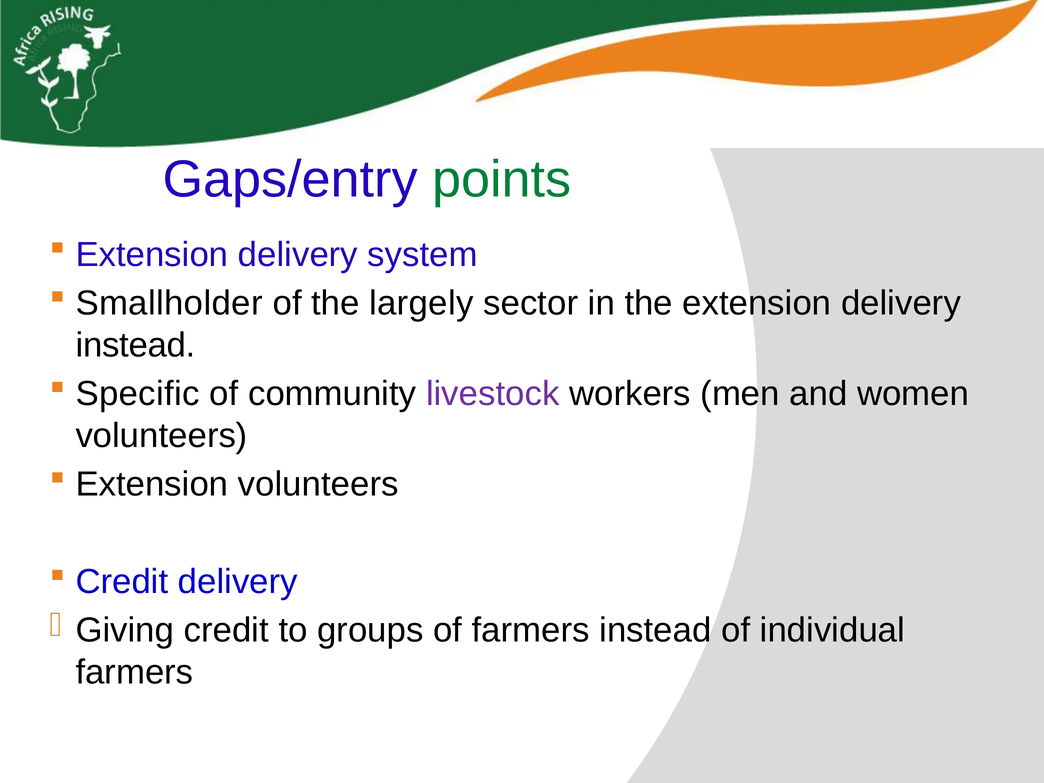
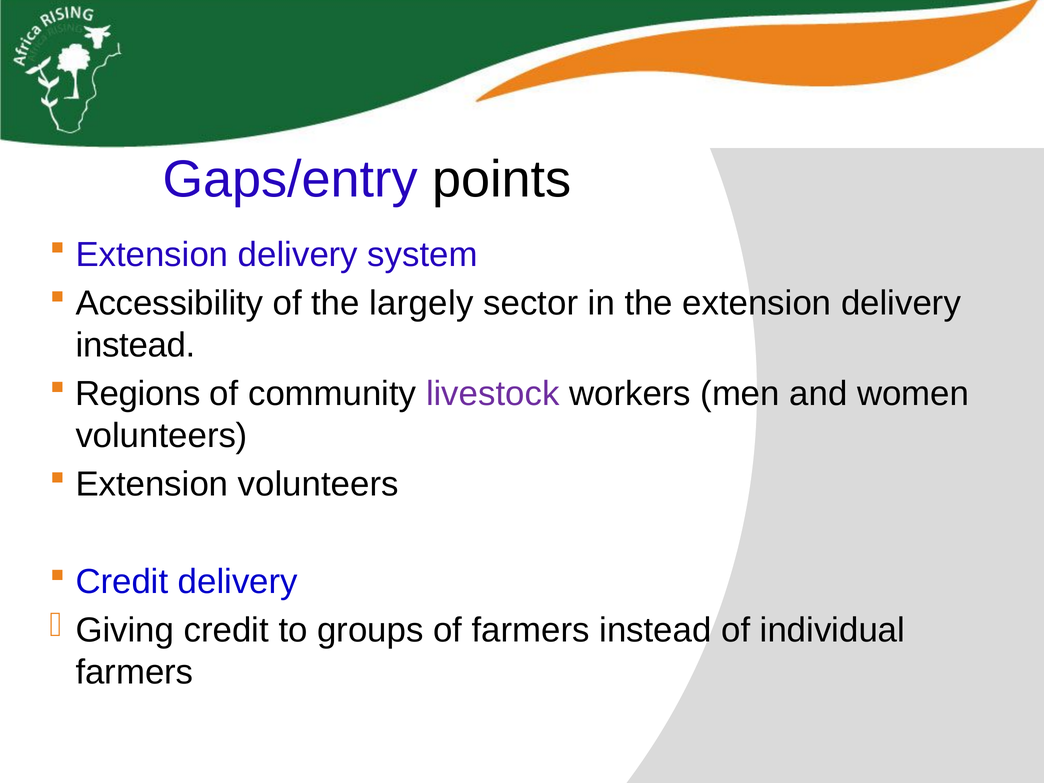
points colour: green -> black (502, 179)
Smallholder: Smallholder -> Accessibility (169, 303)
Specific: Specific -> Regions (138, 394)
